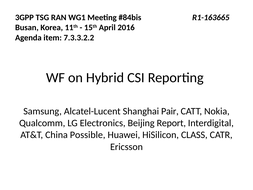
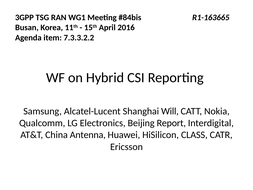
Pair: Pair -> Will (170, 111)
Possible: Possible -> Antenna (88, 135)
